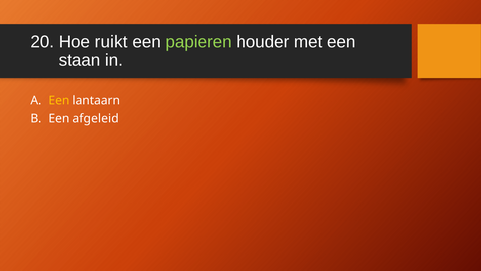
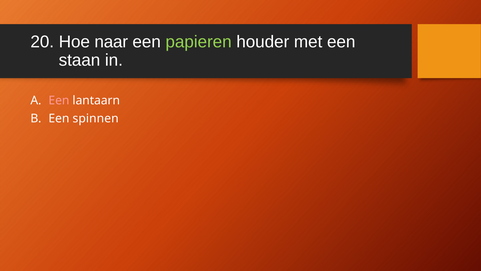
ruikt: ruikt -> naar (111, 42)
Een colour: yellow -> pink (59, 100)
afgeleid: afgeleid -> spinnen (96, 118)
